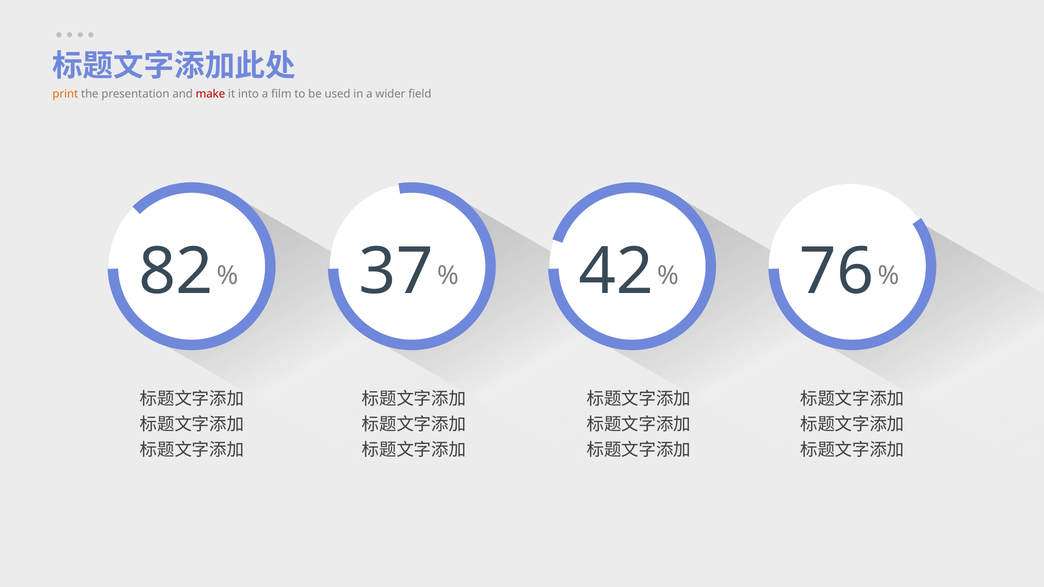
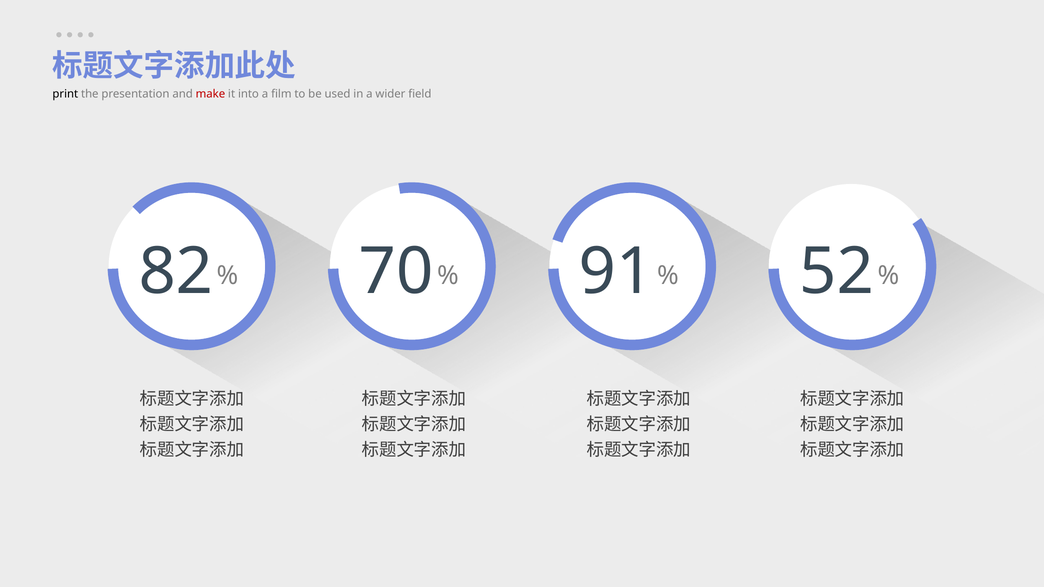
print colour: orange -> black (65, 94)
37: 37 -> 70 (396, 272)
42: 42 -> 91 (616, 272)
76: 76 -> 52 (837, 272)
